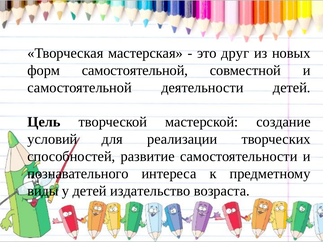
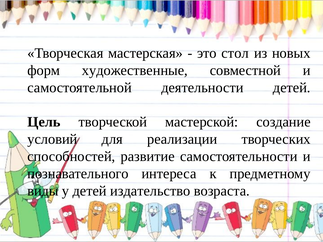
друг: друг -> стол (235, 53)
форм самостоятельной: самостоятельной -> художественные (135, 70)
